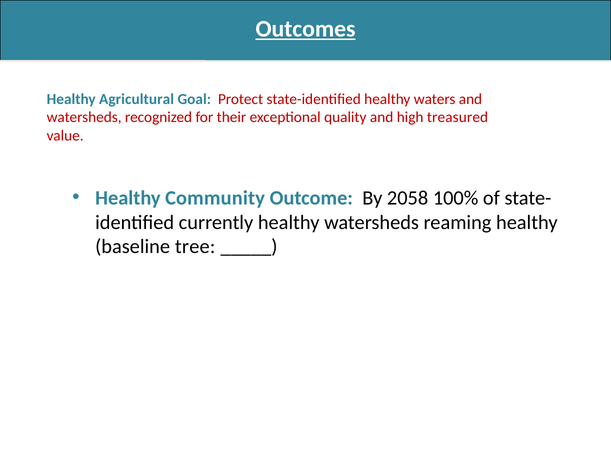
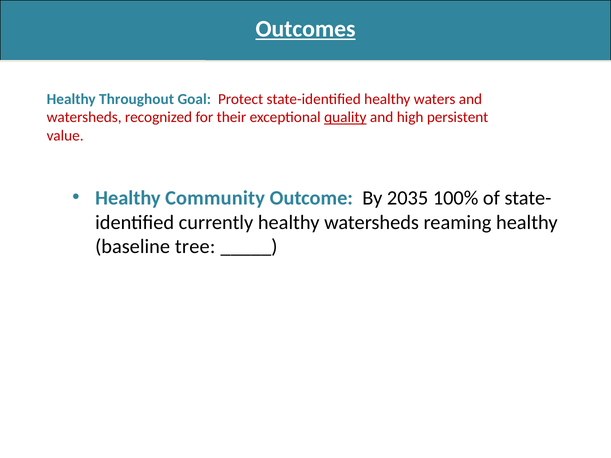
Agricultural: Agricultural -> Throughout (137, 99)
quality underline: none -> present (345, 118)
treasured: treasured -> persistent (458, 118)
2058: 2058 -> 2035 (408, 198)
